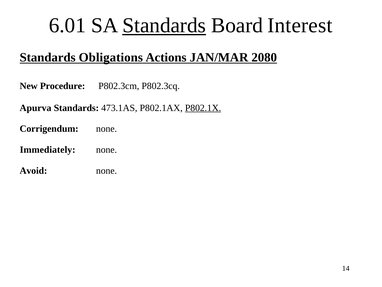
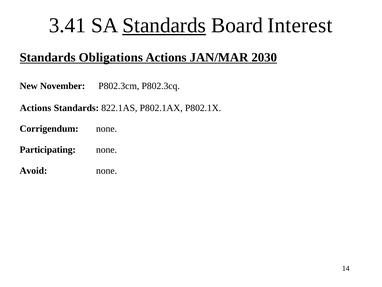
6.01: 6.01 -> 3.41 (67, 25)
2080: 2080 -> 2030 (264, 57)
Procedure: Procedure -> November (63, 86)
Apurva: Apurva -> Actions (35, 108)
473.1AS: 473.1AS -> 822.1AS (119, 108)
P802.1X underline: present -> none (203, 108)
Immediately: Immediately -> Participating (48, 149)
